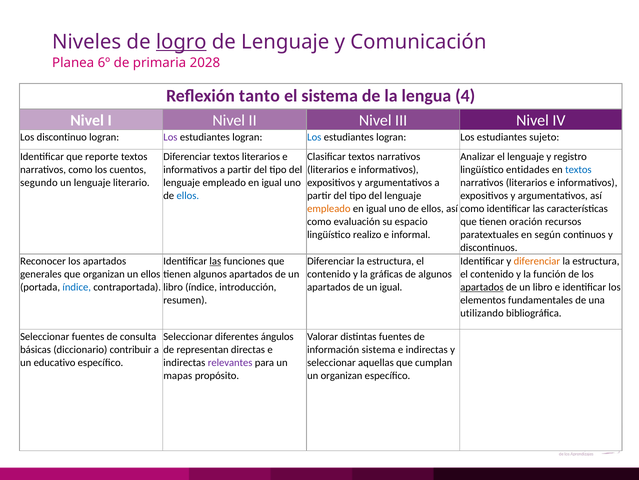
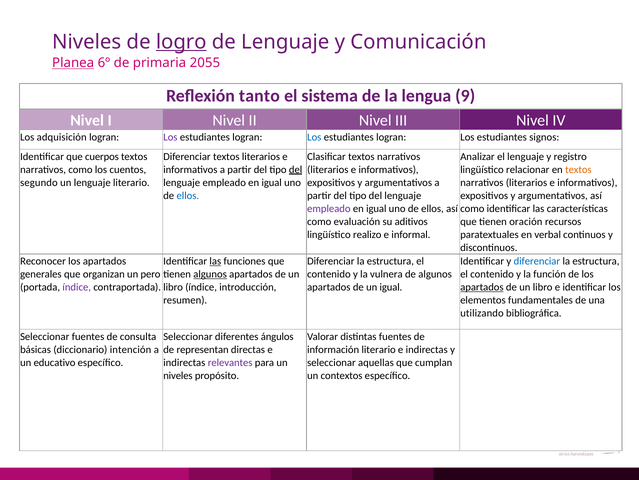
Planea underline: none -> present (73, 63)
2028: 2028 -> 2055 (205, 63)
4: 4 -> 9 (465, 96)
discontinuo: discontinuo -> adquisición (62, 137)
sujeto: sujeto -> signos (544, 137)
reporte: reporte -> cuerpos (102, 156)
del underline: none -> present (296, 169)
entidades: entidades -> relacionar (528, 169)
textos colour: blue -> orange (578, 169)
empleado colour: orange -> purple (329, 208)
espacio: espacio -> aditivos (411, 221)
según: según -> verbal (548, 234)
diferenciar colour: orange -> blue (537, 261)
un ellos: ellos -> pero (151, 274)
algunos underline: none -> present (210, 274)
gráficas: gráficas -> vulnera (386, 274)
índice colour: blue -> purple (77, 287)
contribuir: contribuir -> intención (131, 349)
información sistema: sistema -> literario (379, 349)
mapas: mapas -> niveles (178, 375)
un organizan: organizan -> contextos (342, 375)
